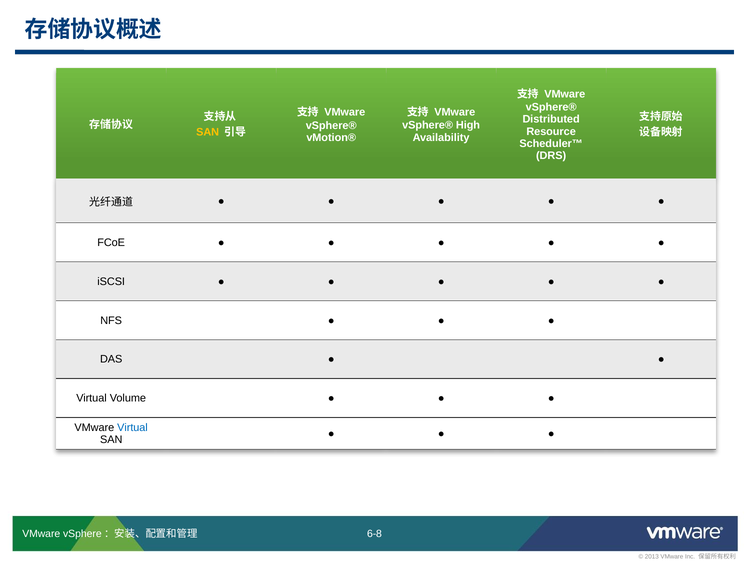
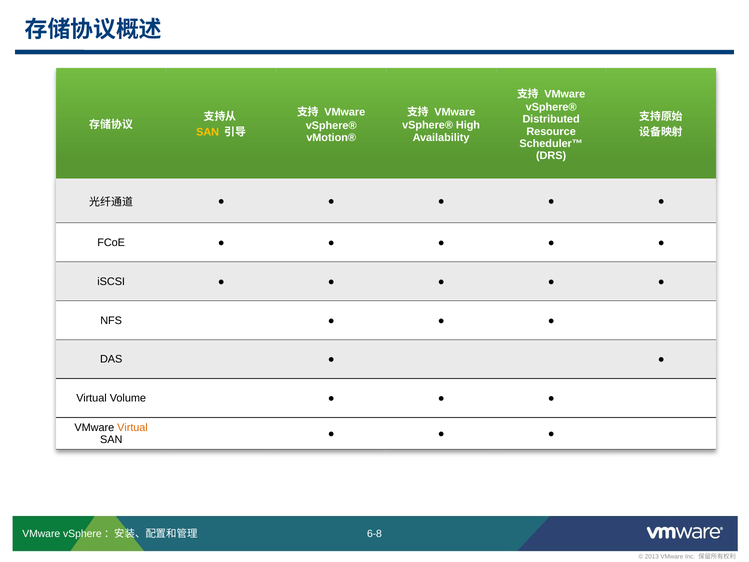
Virtual colour: blue -> orange (133, 427)
